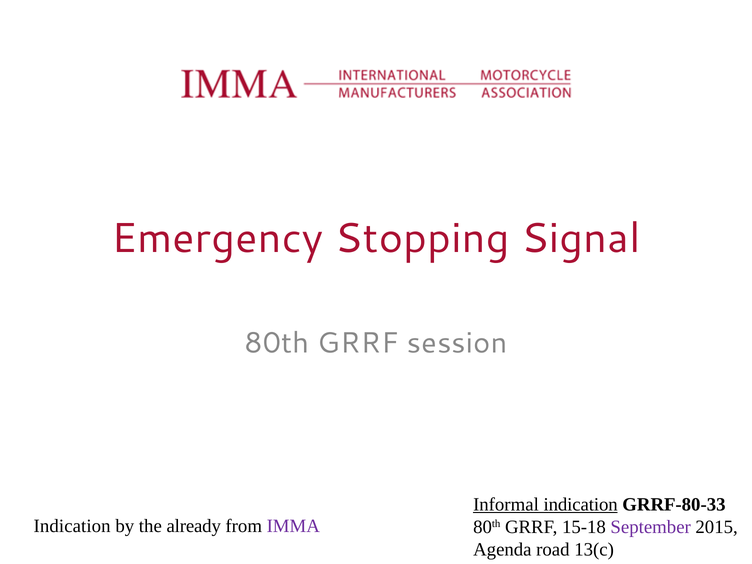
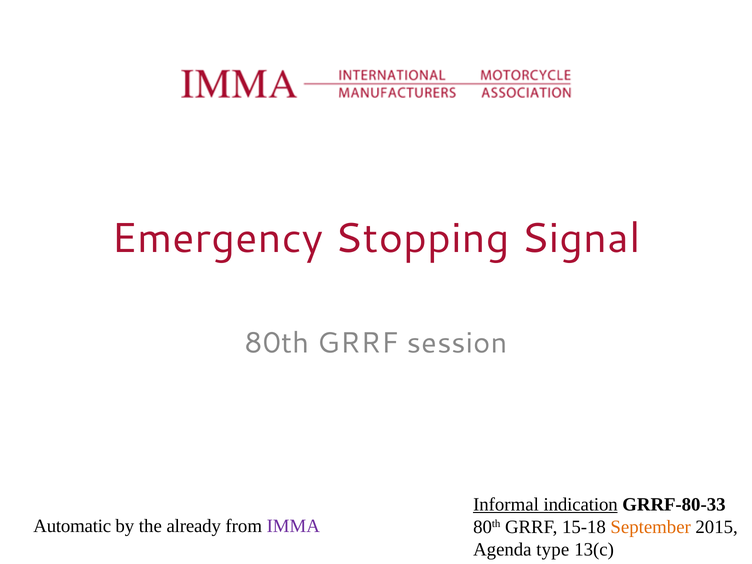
Indication: Indication -> Automatic (72, 526)
September colour: purple -> orange (651, 527)
road: road -> type (553, 549)
